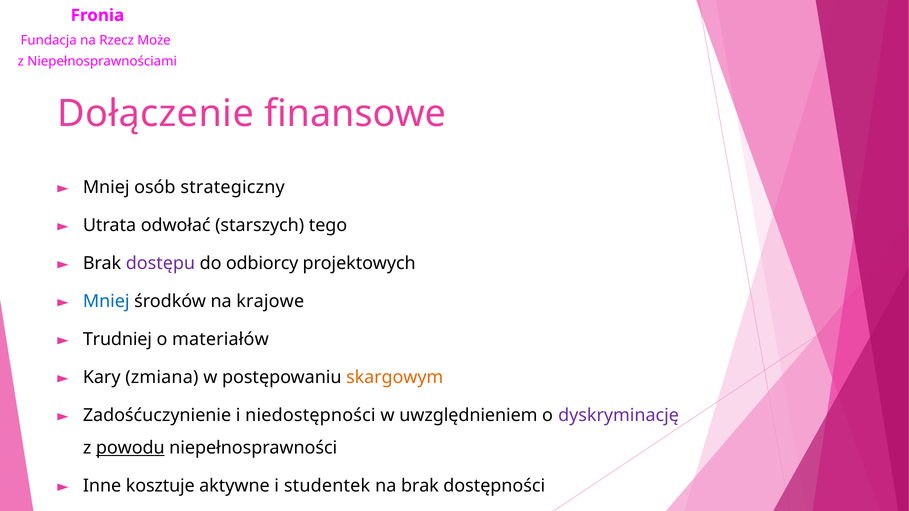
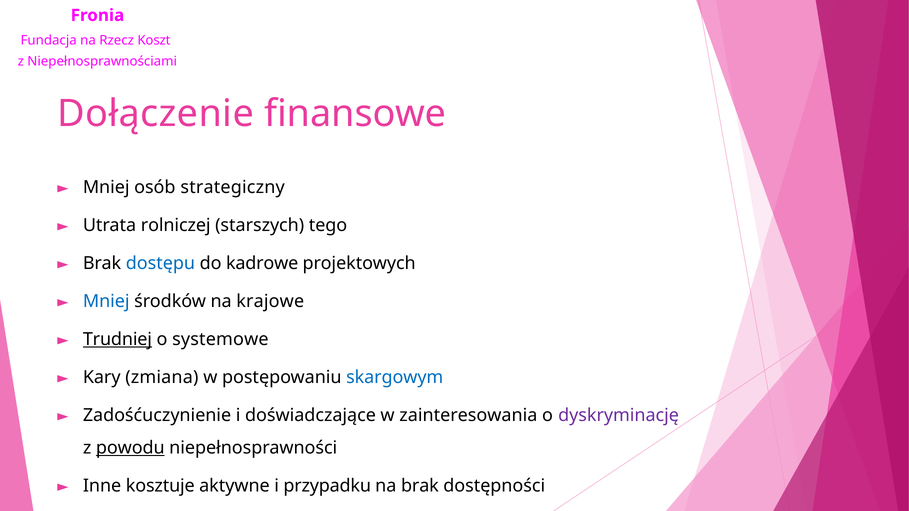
Może: Może -> Koszt (154, 41)
odwołać: odwołać -> rolniczej (176, 225)
dostępu colour: purple -> blue (160, 263)
odbiorcy: odbiorcy -> kadrowe (262, 263)
Trudniej underline: none -> present (117, 340)
materiałów: materiałów -> systemowe (220, 340)
skargowym colour: orange -> blue (395, 378)
niedostępności: niedostępności -> doświadczające (311, 416)
uwzględnieniem: uwzględnieniem -> zainteresowania (468, 416)
studentek: studentek -> przypadku (327, 486)
